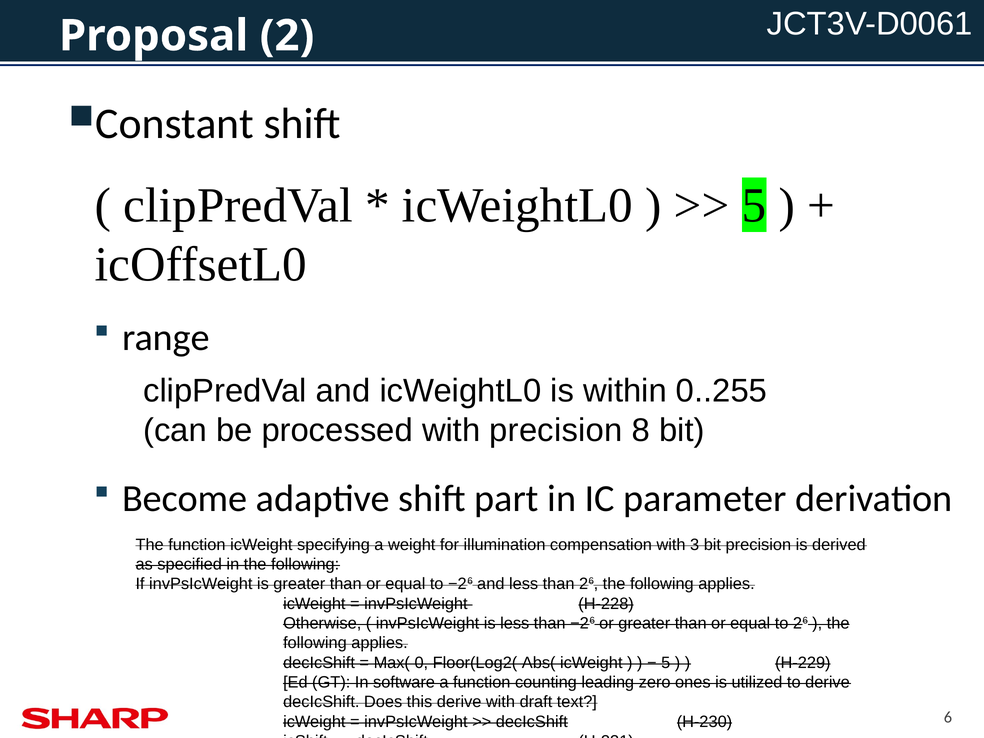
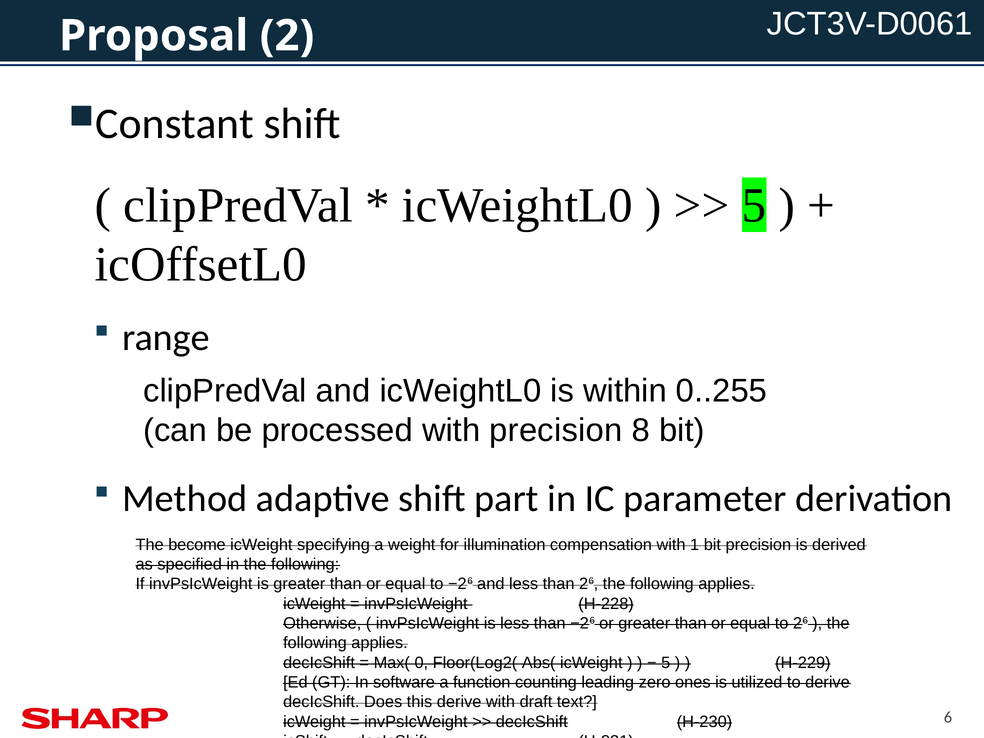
Become: Become -> Method (185, 499)
The function: function -> become (197, 545)
3: 3 -> 1 (695, 545)
